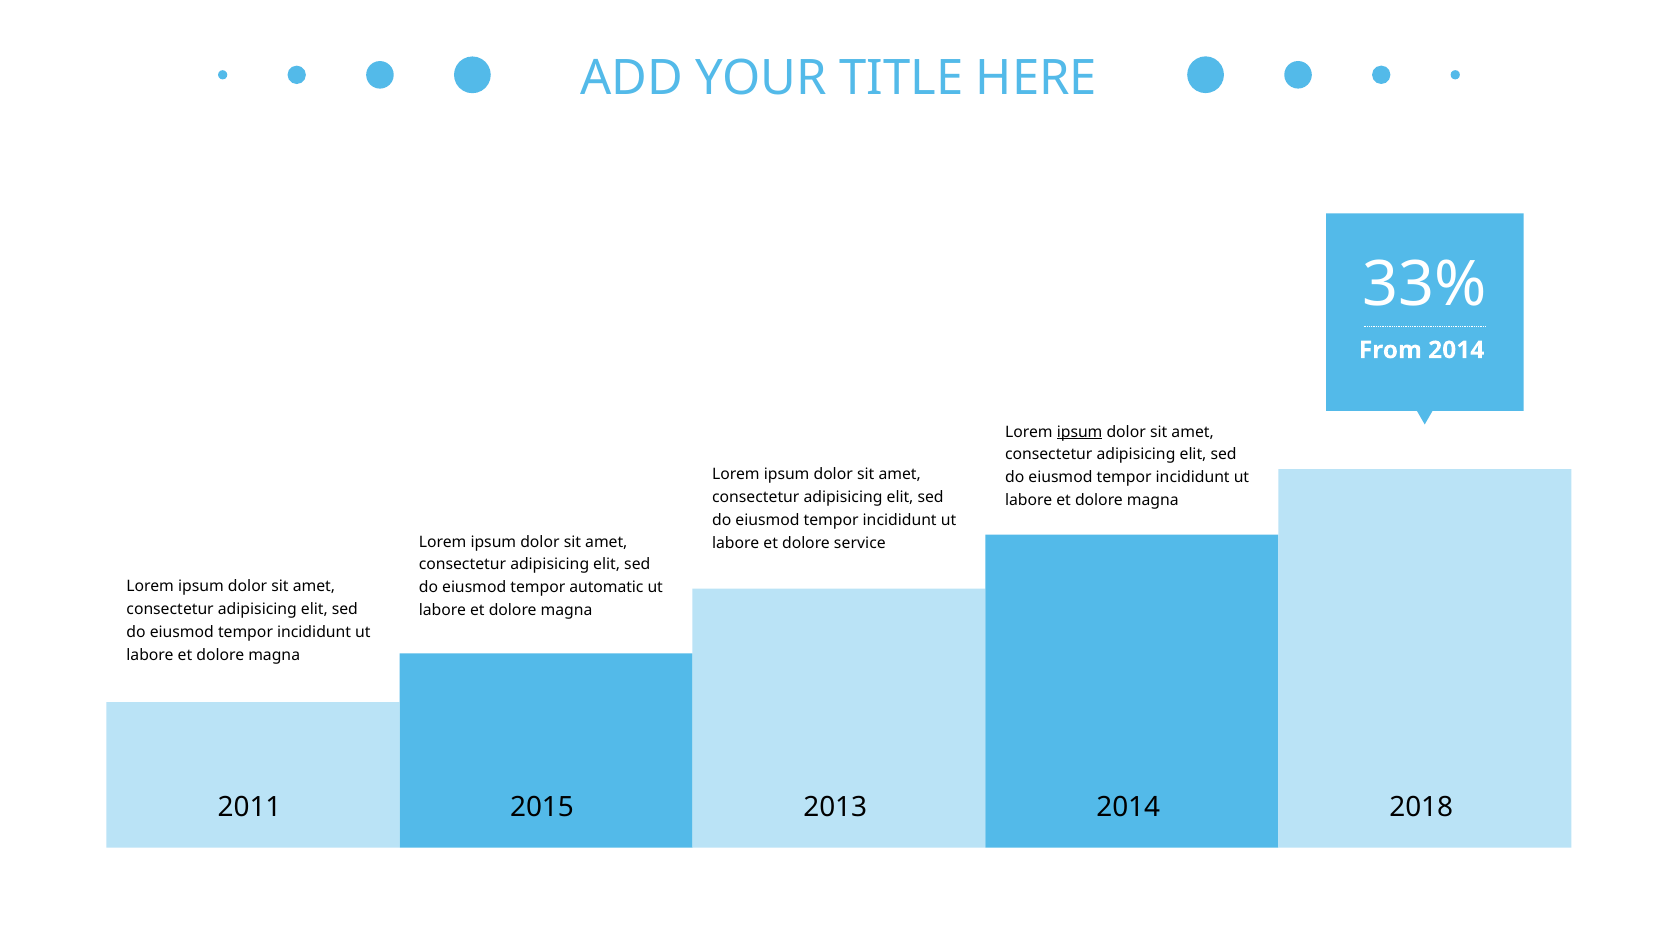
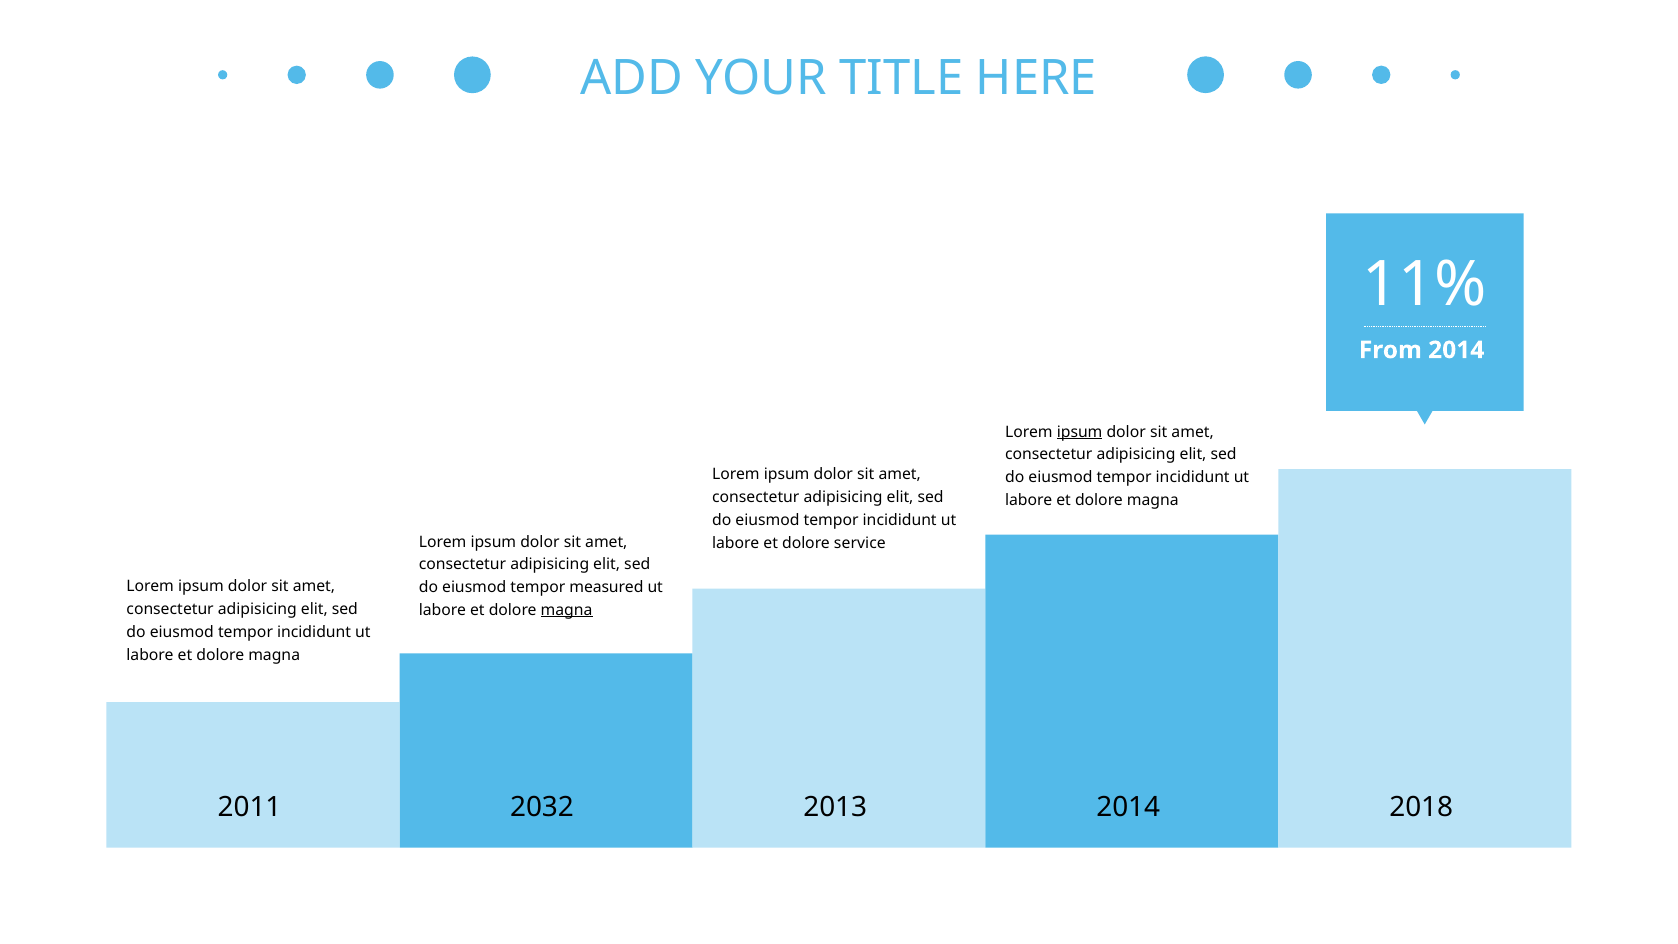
33%: 33% -> 11% (1425, 284)
automatic: automatic -> measured (606, 587)
magna underline: none -> present (567, 610)
2015: 2015 -> 2032 (542, 807)
